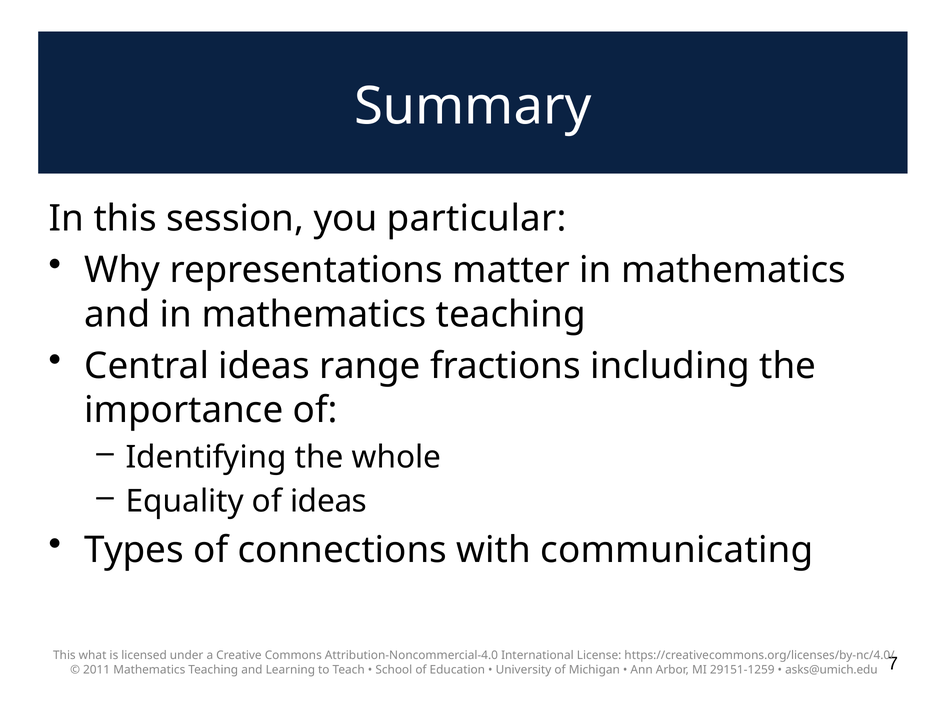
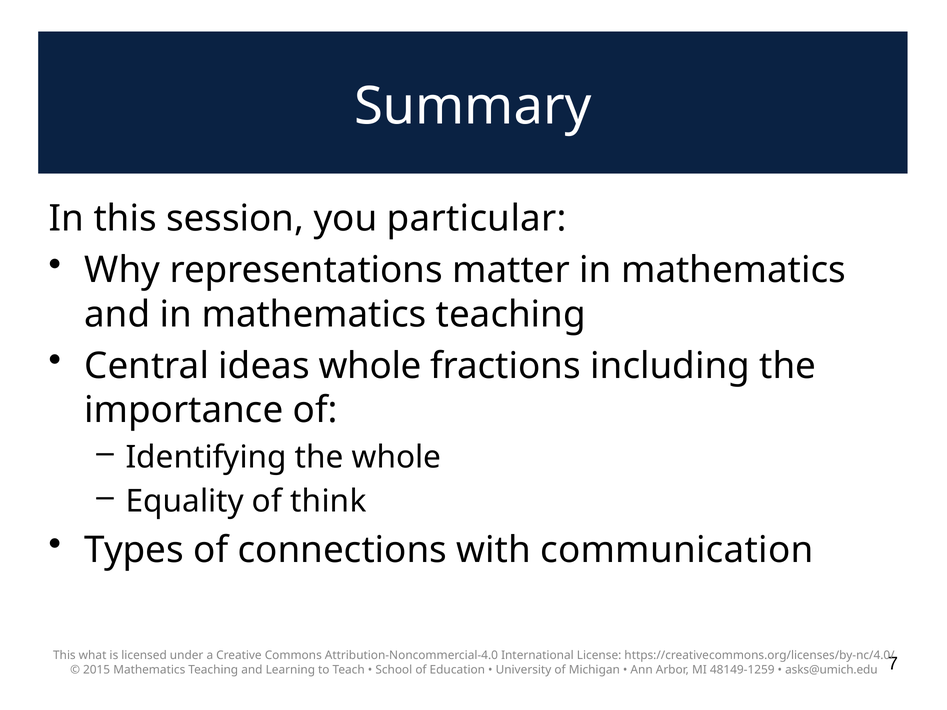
ideas range: range -> whole (370, 366)
of ideas: ideas -> think (328, 502)
communicating: communicating -> communication (677, 550)
2011: 2011 -> 2015 (97, 670)
29151-1259: 29151-1259 -> 48149-1259 (742, 670)
